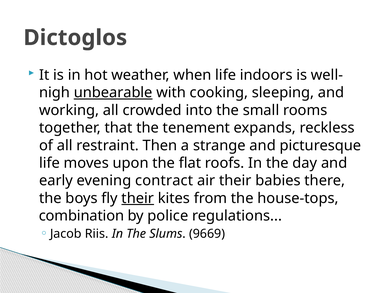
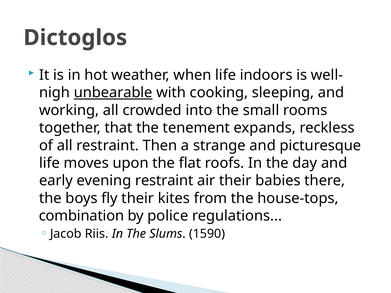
evening contract: contract -> restraint (164, 181)
their underline: present -> none (138, 198)
9669: 9669 -> 1590 (207, 234)
